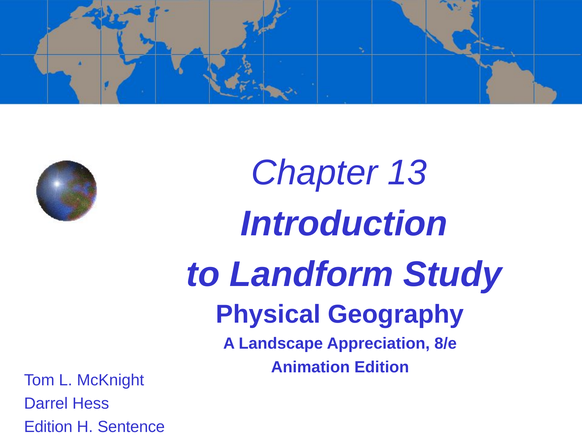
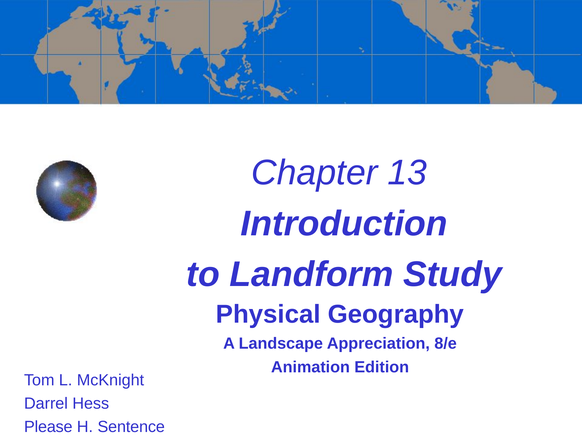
Edition: Edition -> Please (48, 426)
